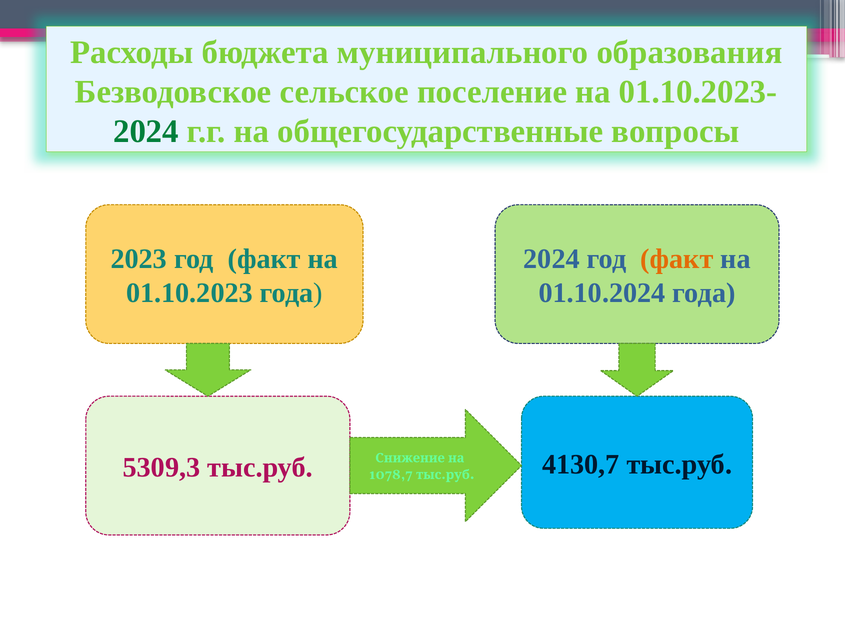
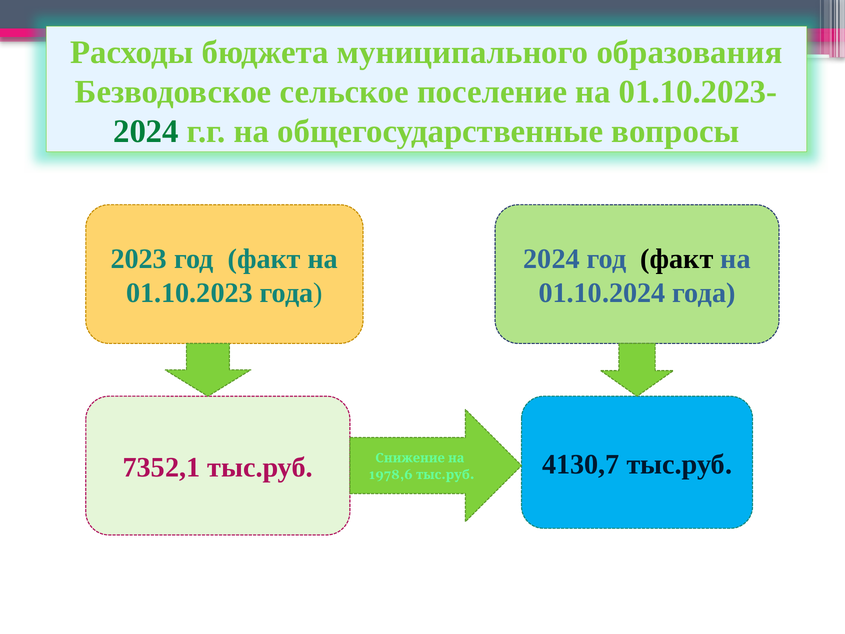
факт colour: orange -> black (677, 259)
5309,3: 5309,3 -> 7352,1 (162, 467)
1078,7: 1078,7 -> 1978,6 (391, 474)
